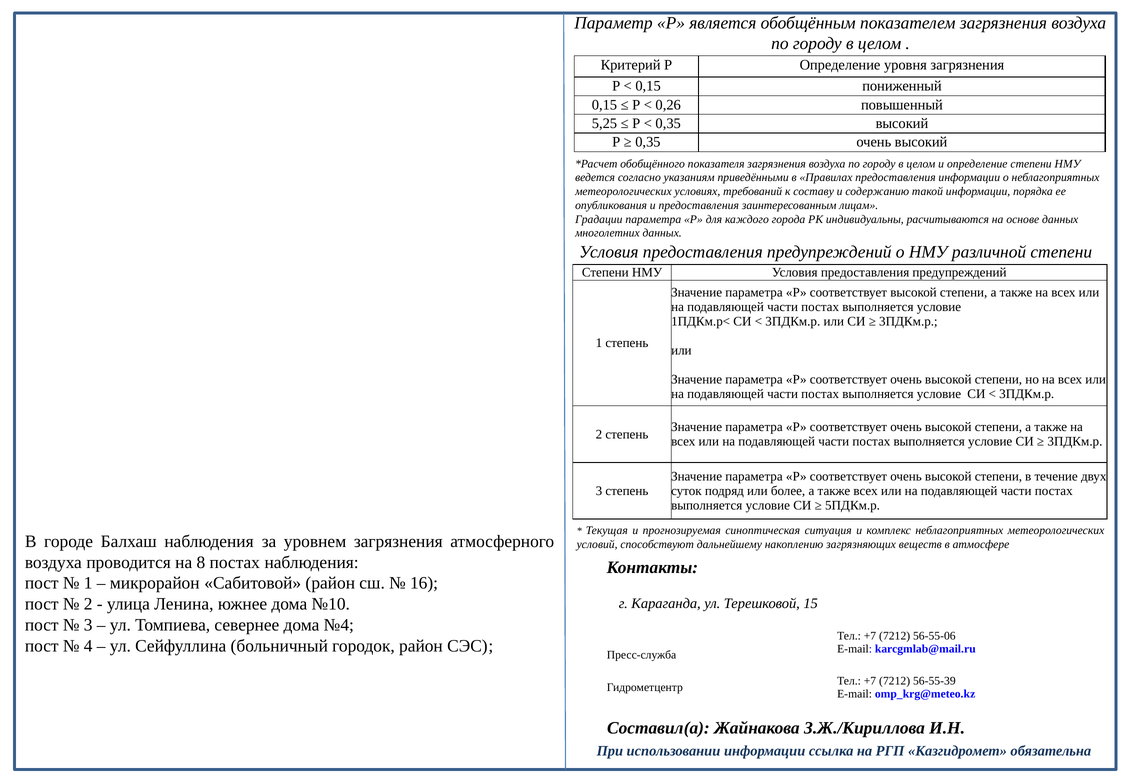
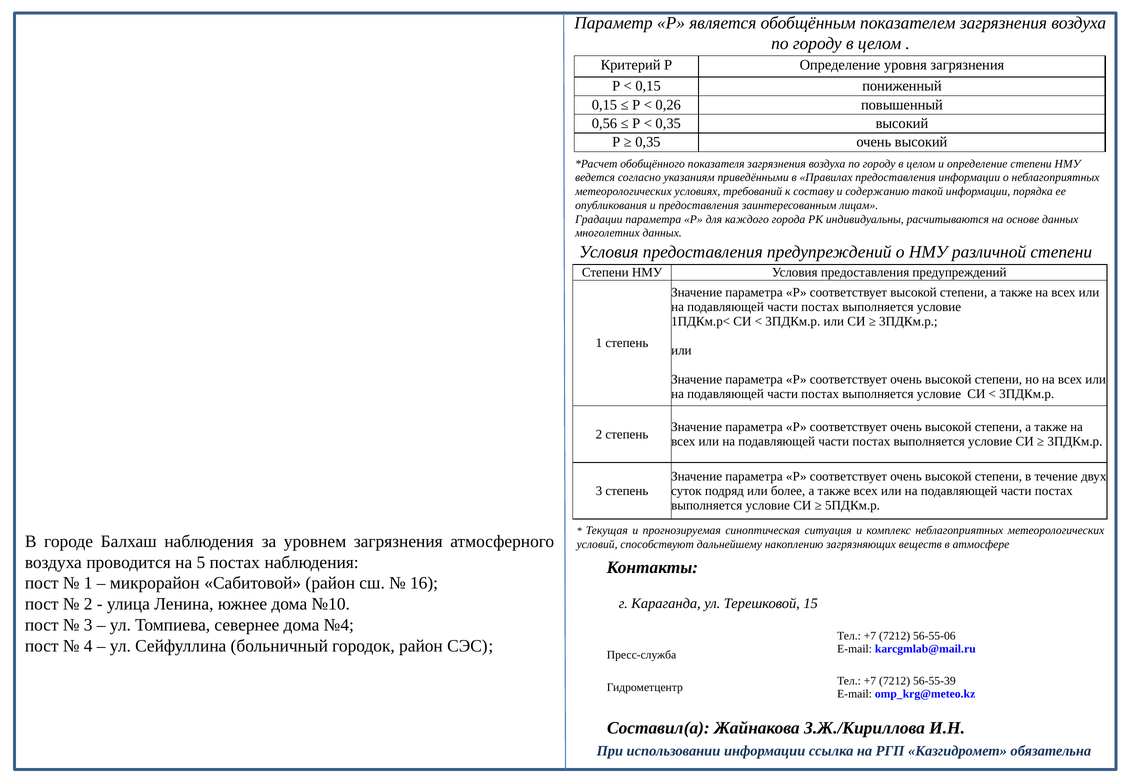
5,25: 5,25 -> 0,56 (604, 123)
8: 8 -> 5 (201, 562)
